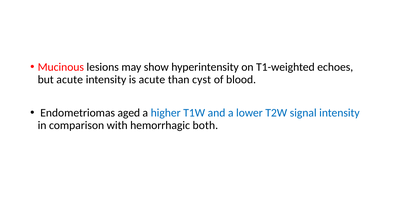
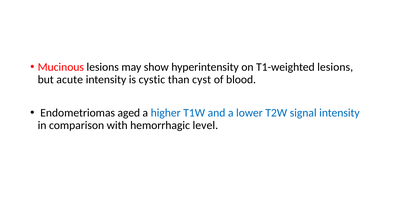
T1-weighted echoes: echoes -> lesions (335, 67)
is acute: acute -> cystic (152, 80)
both: both -> level (205, 125)
